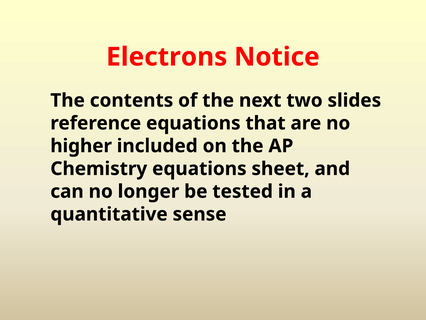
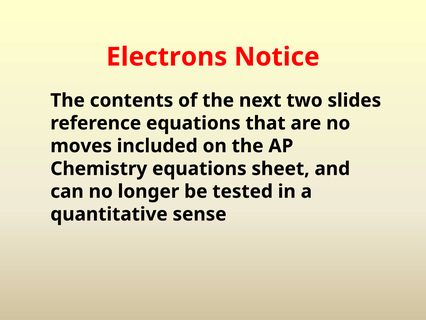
higher: higher -> moves (81, 146)
